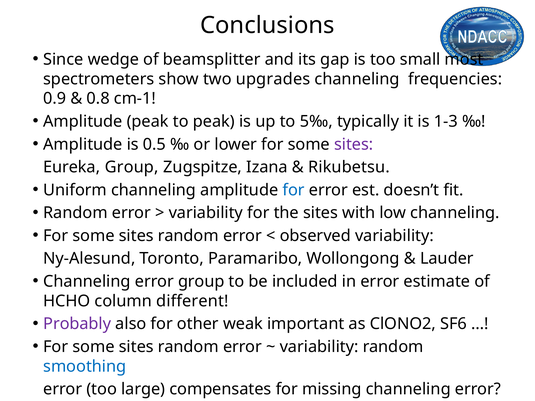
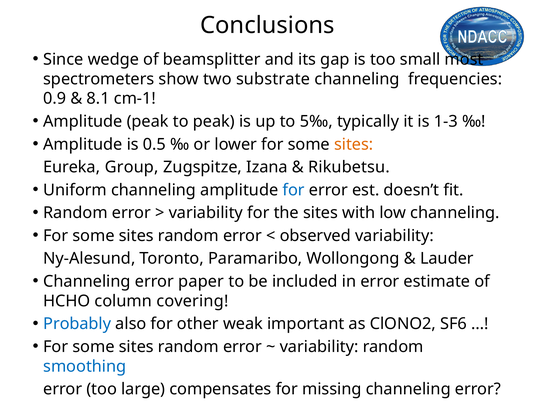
upgrades: upgrades -> substrate (273, 79)
0.8: 0.8 -> 8.1 (98, 99)
sites colour: purple -> orange (354, 144)
error group: group -> paper (201, 282)
different: different -> covering (192, 301)
Probably colour: purple -> blue (77, 324)
